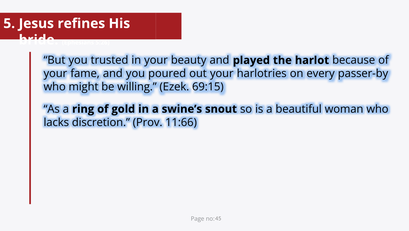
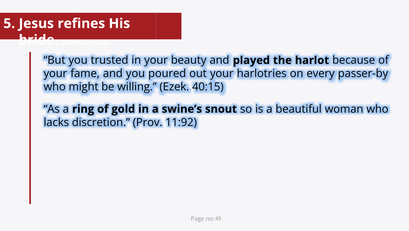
69:15: 69:15 -> 40:15 (208, 87)
11:66: 11:66 -> 11:92 (181, 122)
